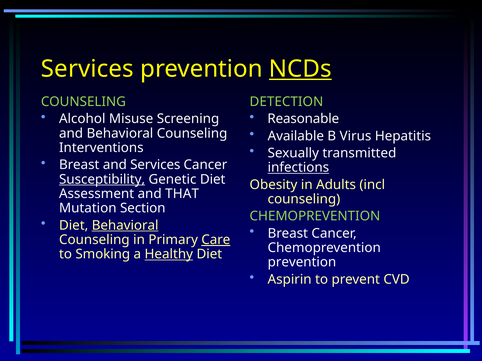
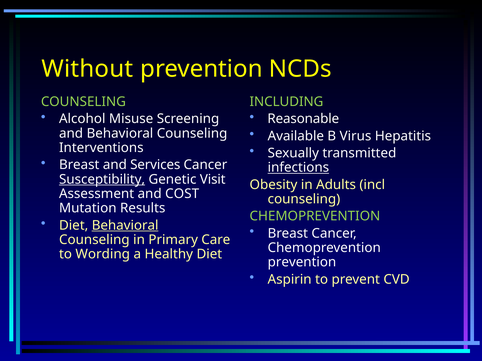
Services: Services -> Without (87, 69)
NCDs underline: present -> none (300, 69)
DETECTION: DETECTION -> INCLUDING (286, 102)
Genetic Diet: Diet -> Visit (213, 180)
THAT: THAT -> COST (182, 194)
Section: Section -> Results (143, 209)
Care underline: present -> none (216, 240)
Smoking: Smoking -> Wording (103, 255)
Healthy underline: present -> none (169, 255)
